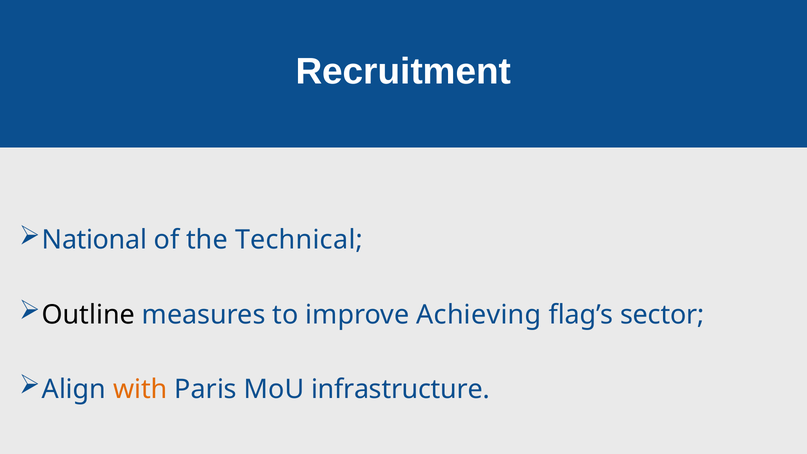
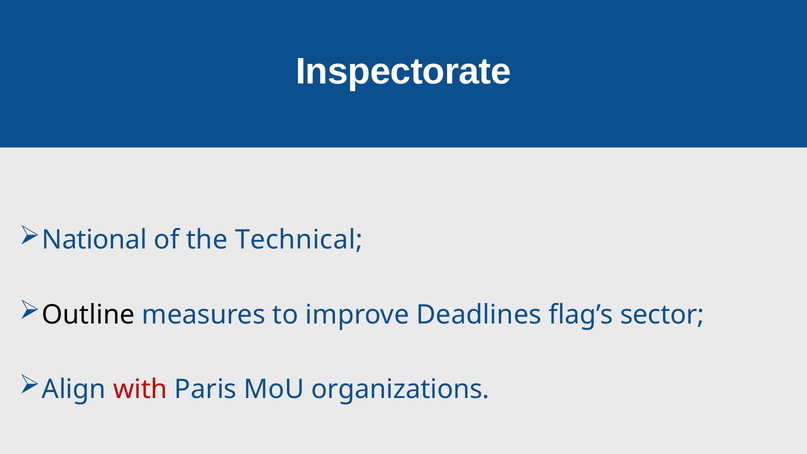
Recruitment: Recruitment -> Inspectorate (404, 72)
Achieving: Achieving -> Deadlines (479, 315)
with colour: orange -> red (140, 389)
infrastructure: infrastructure -> organizations (400, 389)
